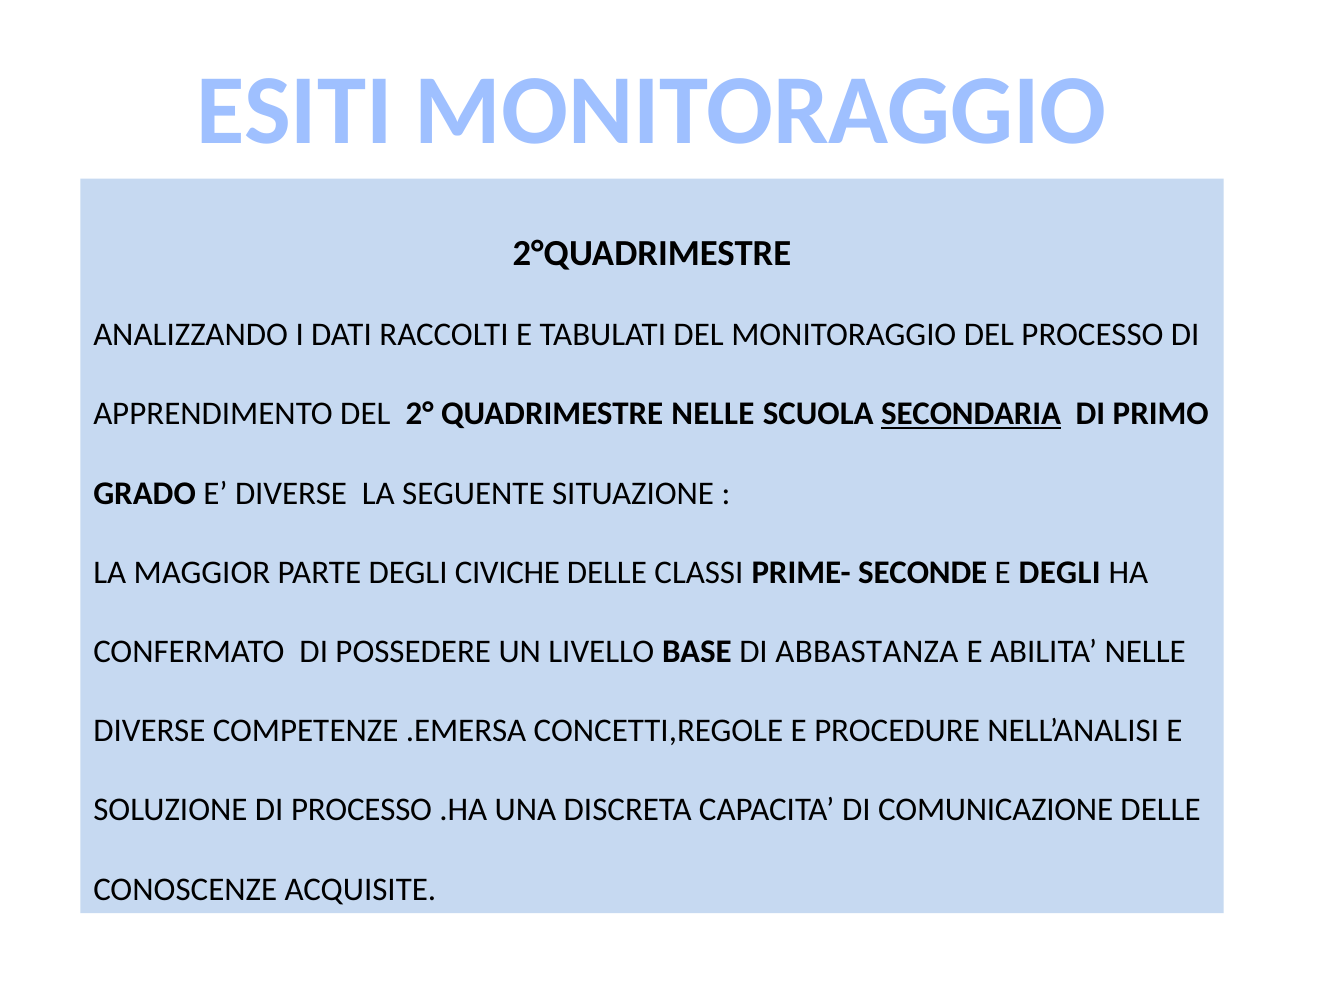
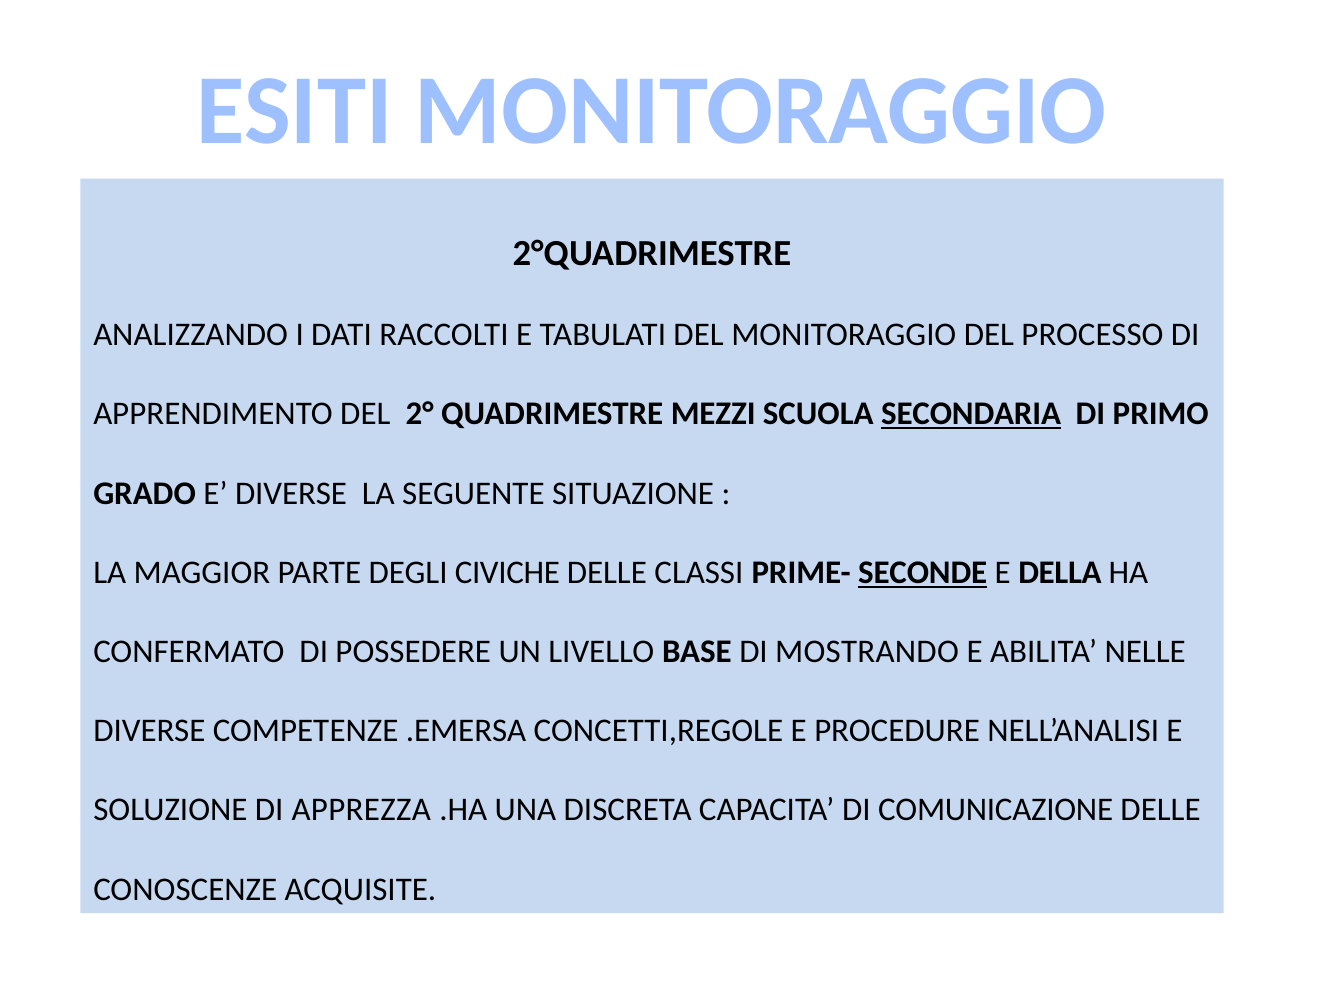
QUADRIMESTRE NELLE: NELLE -> MEZZI (713, 414)
SECONDE underline: none -> present (923, 572)
E DEGLI: DEGLI -> DELLA (1060, 572)
ABBASTANZA: ABBASTANZA -> MOSTRANDO (867, 652)
DI PROCESSO: PROCESSO -> APPREZZA (361, 810)
